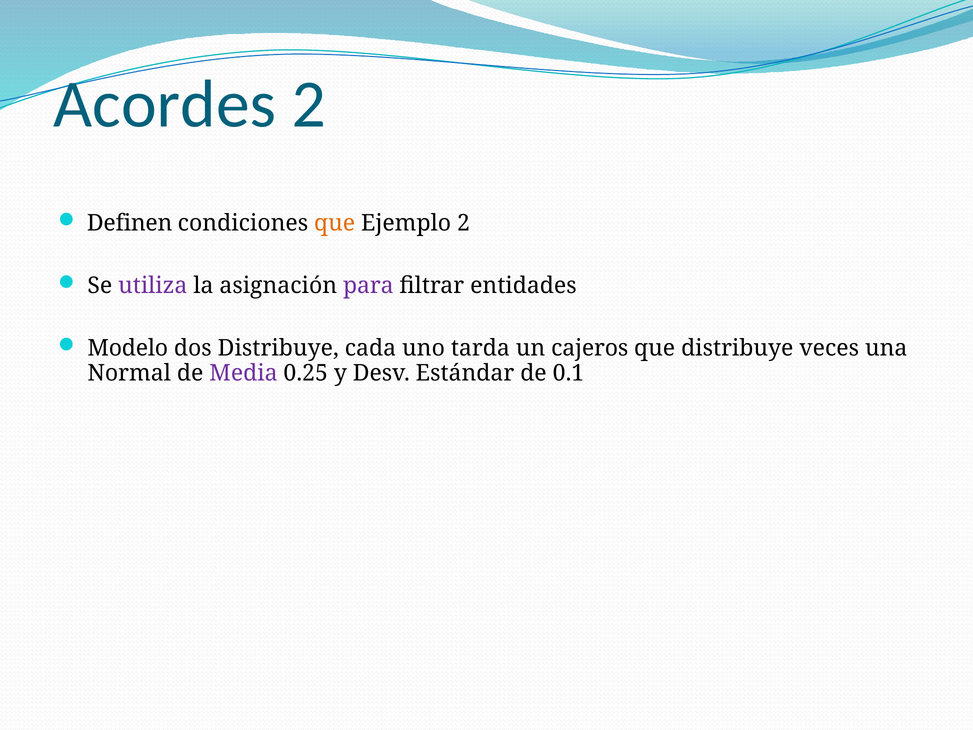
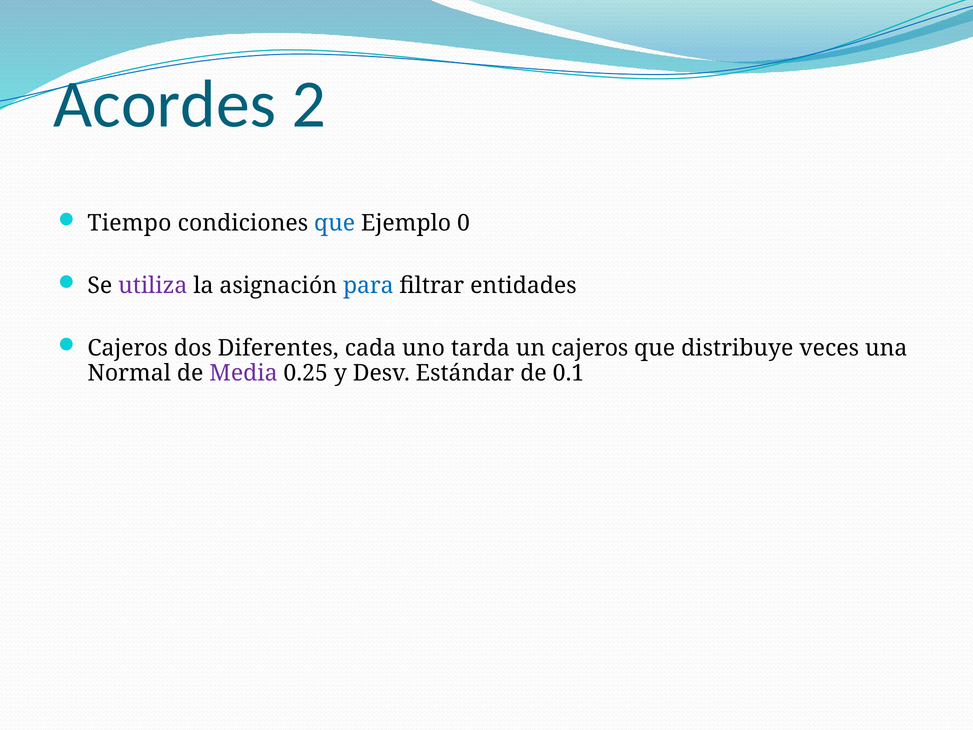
Definen: Definen -> Tiempo (129, 223)
que colour: orange -> blue (335, 223)
Ejemplo 2: 2 -> 0 (464, 223)
para colour: purple -> blue (368, 286)
Modelo: Modelo -> Cajeros (128, 348)
dos Distribuye: Distribuye -> Diferentes (278, 348)
